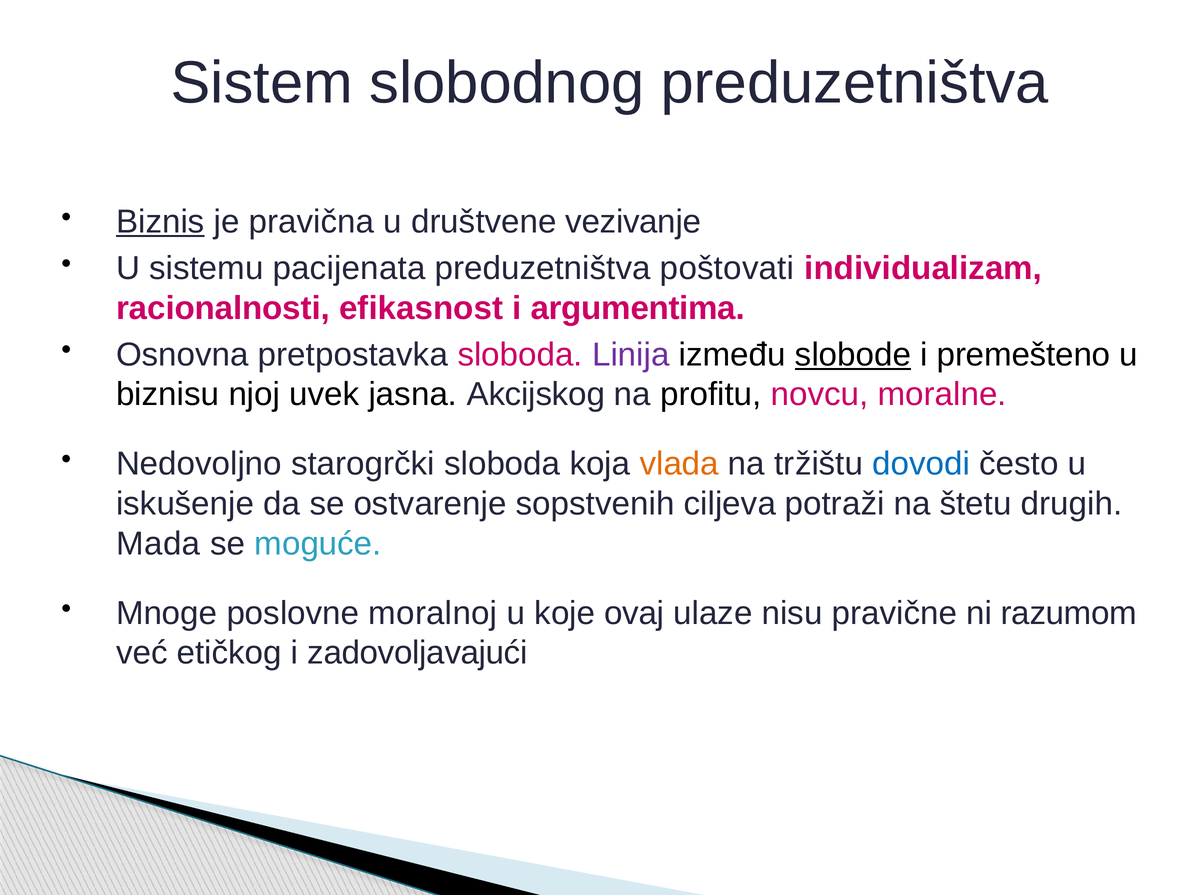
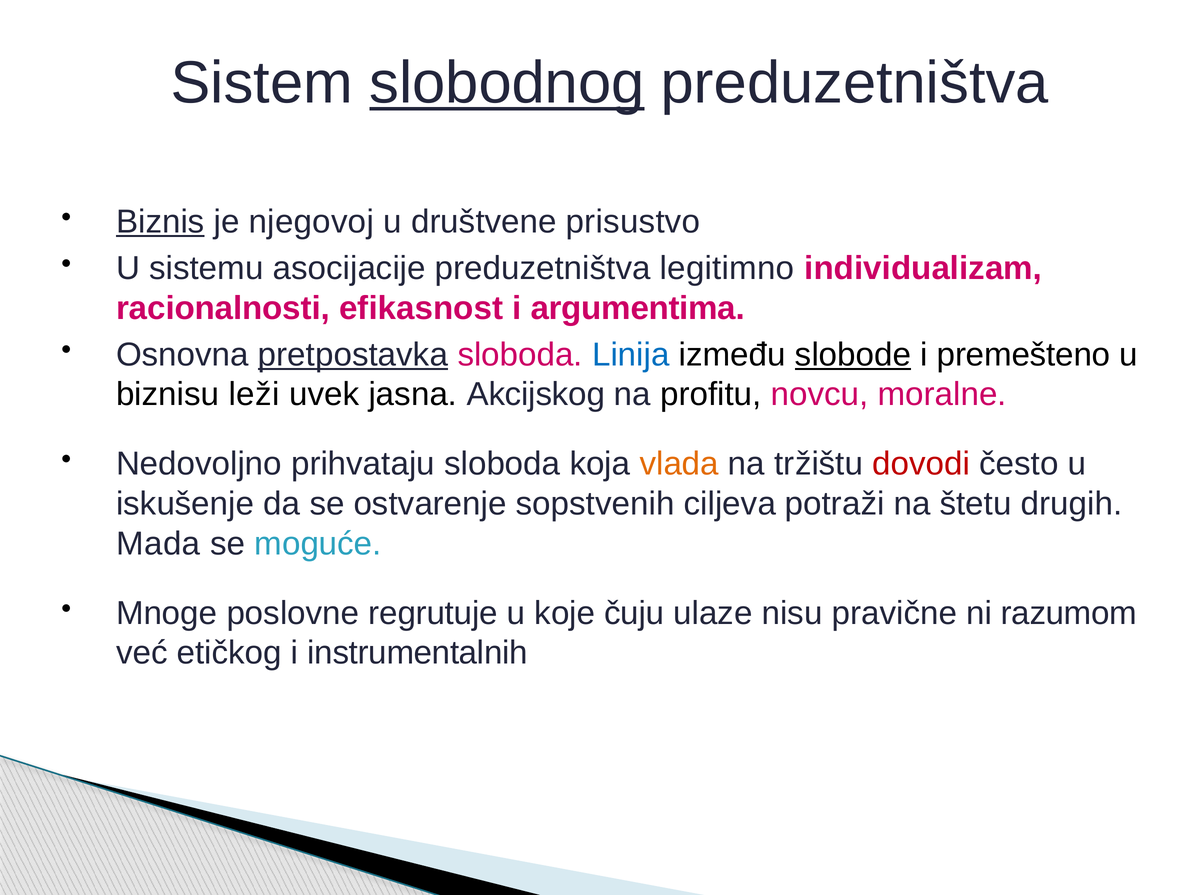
slobodnog underline: none -> present (507, 83)
pravična: pravična -> njegovoj (311, 222)
vezivanje: vezivanje -> prisustvo (633, 222)
pacijenata: pacijenata -> asocijacije (349, 268)
poštovati: poštovati -> legitimno (727, 268)
pretpostavka underline: none -> present (353, 354)
Linija colour: purple -> blue (631, 354)
njoj: njoj -> leži (254, 394)
starogrčki: starogrčki -> prihvataju (363, 464)
dovodi colour: blue -> red (921, 464)
moralnoj: moralnoj -> regrutuje (433, 613)
ovaj: ovaj -> čuju (634, 613)
zadovoljavajući: zadovoljavajući -> instrumentalnih (418, 653)
